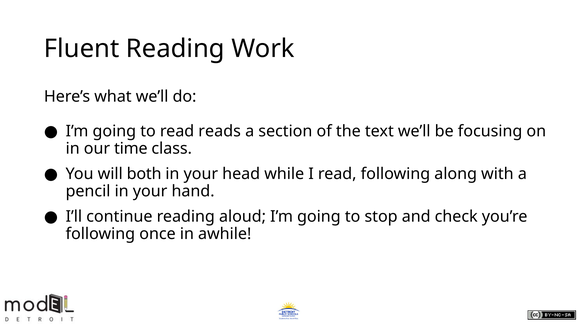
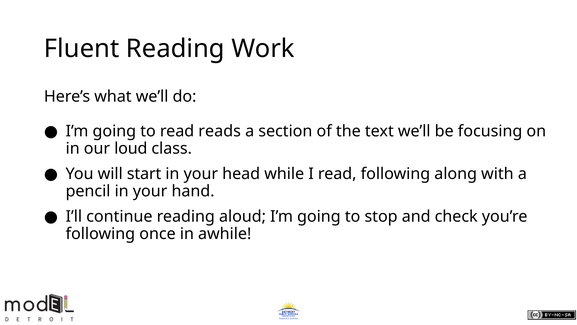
time: time -> loud (131, 148)
both: both -> start (144, 174)
